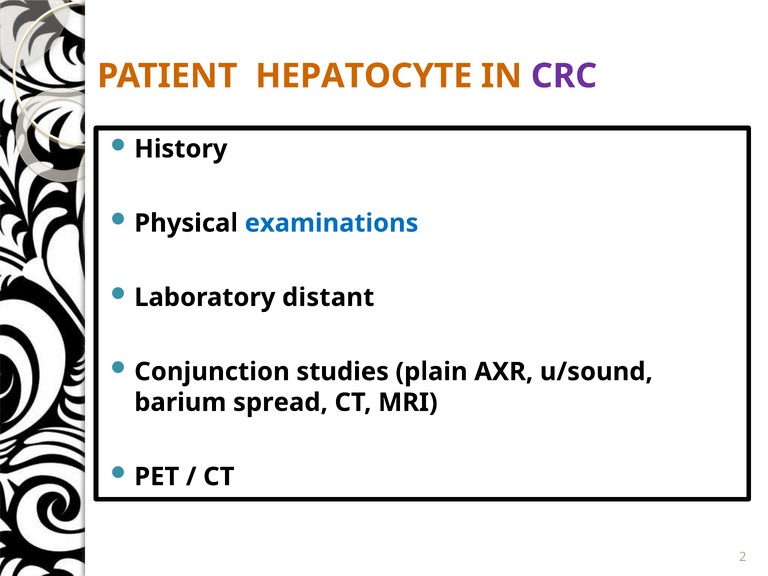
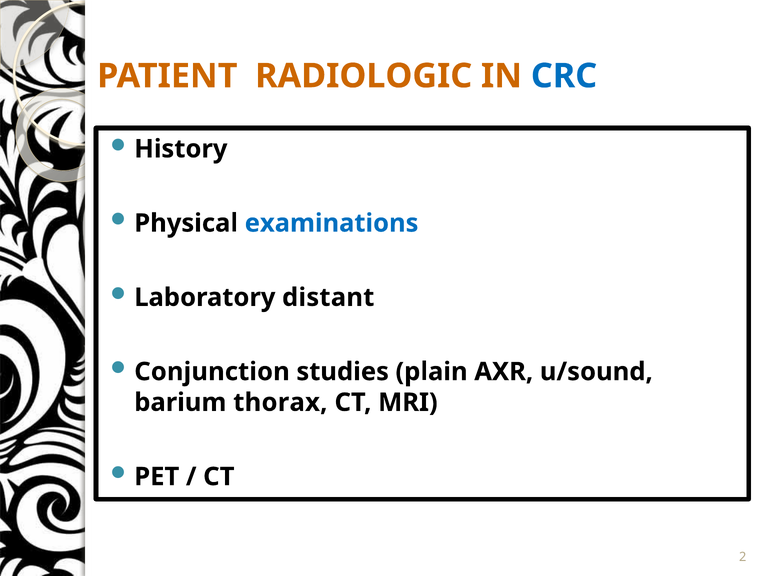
HEPATOCYTE: HEPATOCYTE -> RADIOLOGIC (364, 76)
CRC colour: purple -> blue (564, 76)
spread: spread -> thorax (280, 402)
